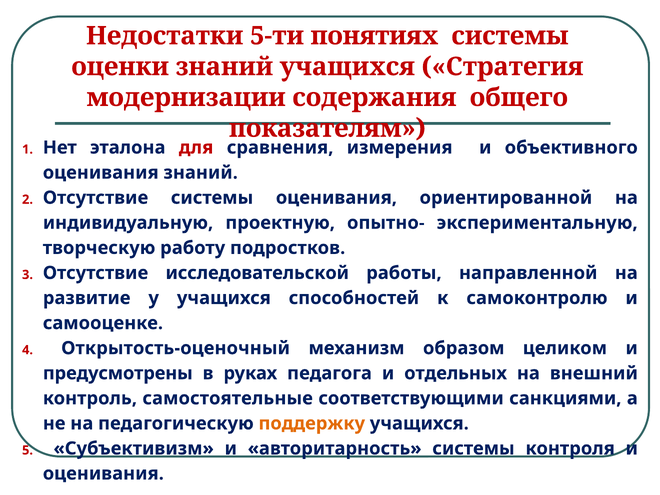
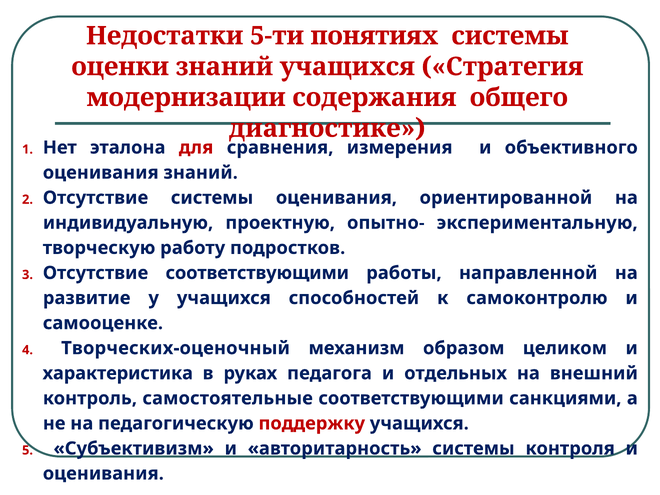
показателям: показателям -> диагностике (327, 128)
Отсутствие исследовательской: исследовательской -> соответствующими (257, 273)
Открытость-оценочный: Открытость-оценочный -> Творческих-оценочный (176, 348)
предусмотрены: предусмотрены -> характеристика (118, 373)
поддержку colour: orange -> red (312, 423)
